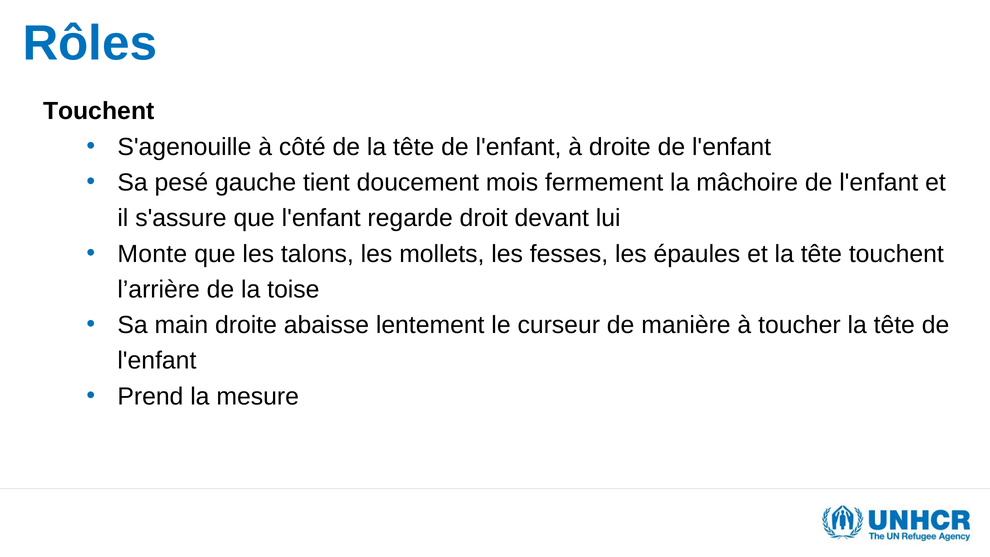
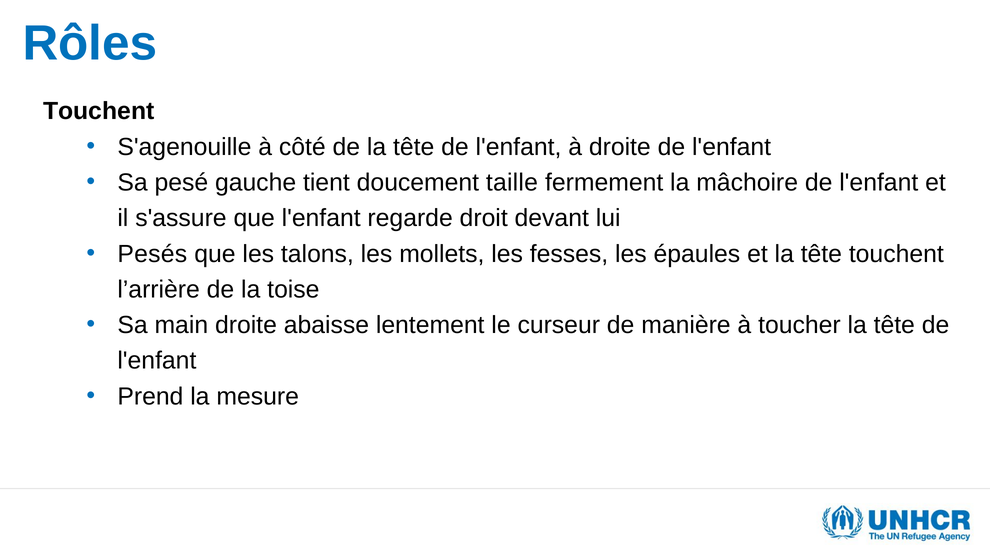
mois: mois -> taille (512, 183)
Monte: Monte -> Pesés (152, 254)
